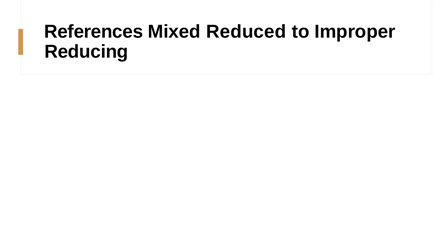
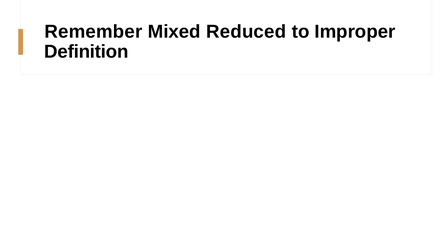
References: References -> Remember (93, 32)
Reducing: Reducing -> Definition (86, 52)
